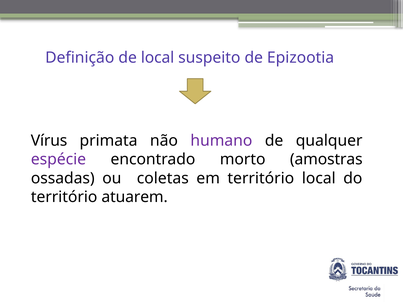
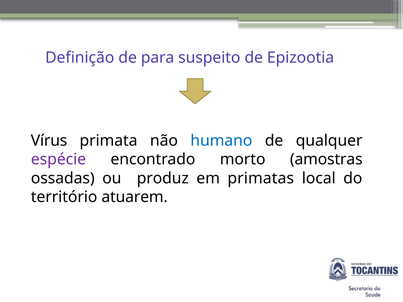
de local: local -> para (158, 58)
humano colour: purple -> blue (221, 141)
coletas: coletas -> produz (163, 178)
em território: território -> primatas (261, 178)
